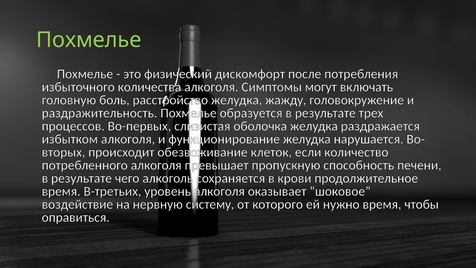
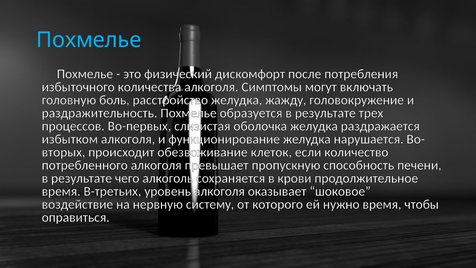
Похмелье colour: light green -> light blue (89, 40)
